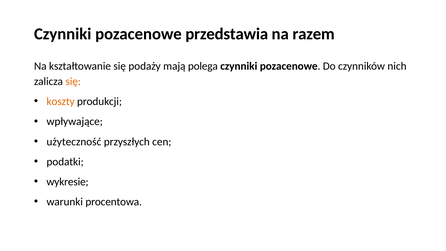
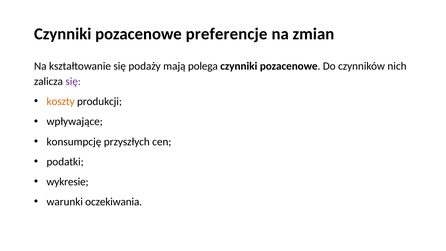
przedstawia: przedstawia -> preferencje (227, 34)
razem: razem -> zmian (313, 34)
się colour: orange -> purple (73, 82)
użyteczność: użyteczność -> konsumpcję (74, 142)
procentowa: procentowa -> oczekiwania (114, 202)
